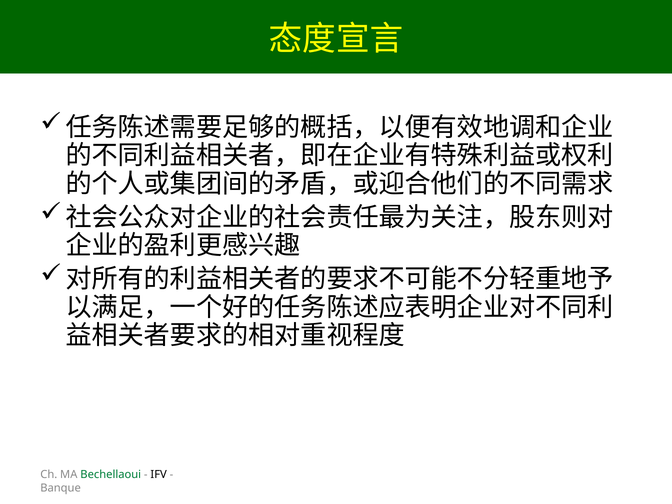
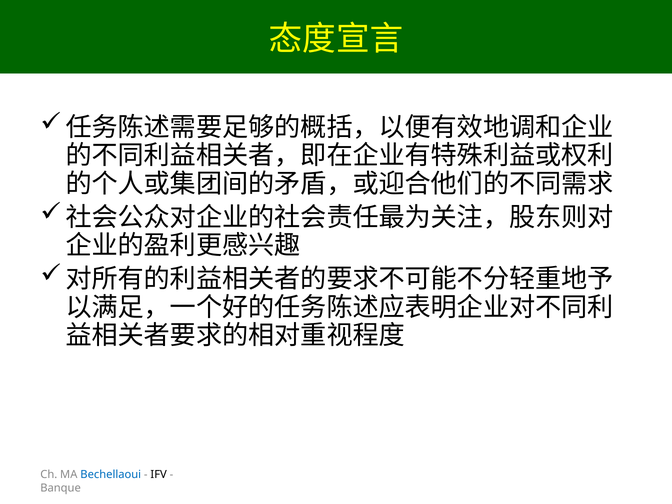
Bechellaoui colour: green -> blue (111, 475)
